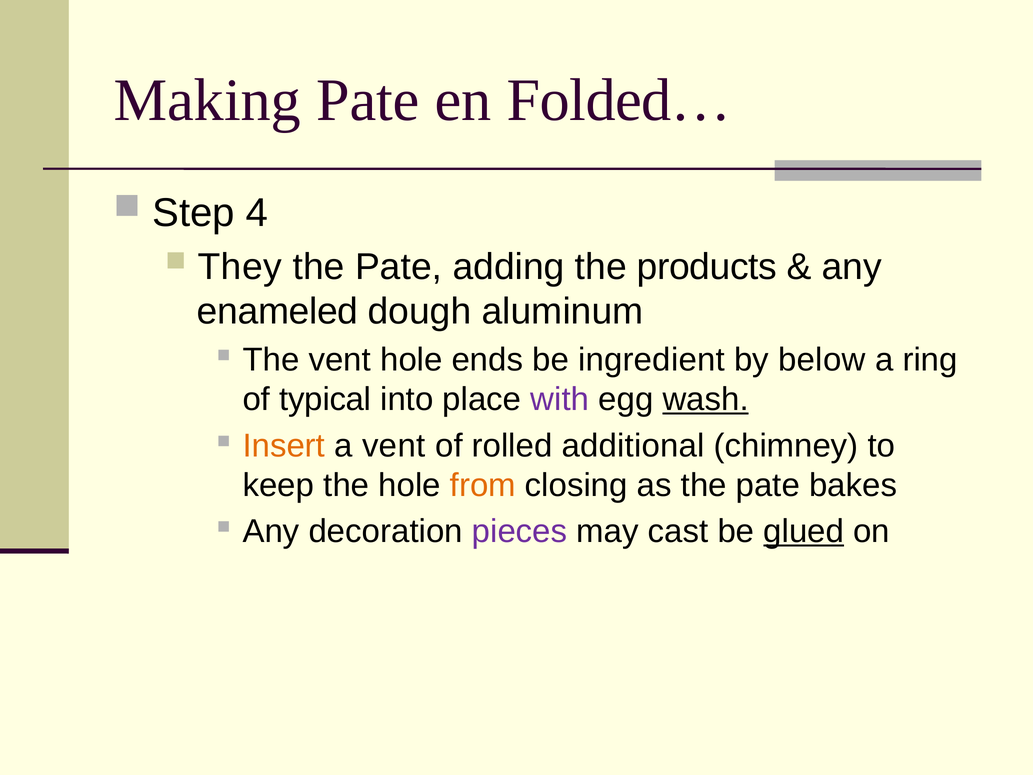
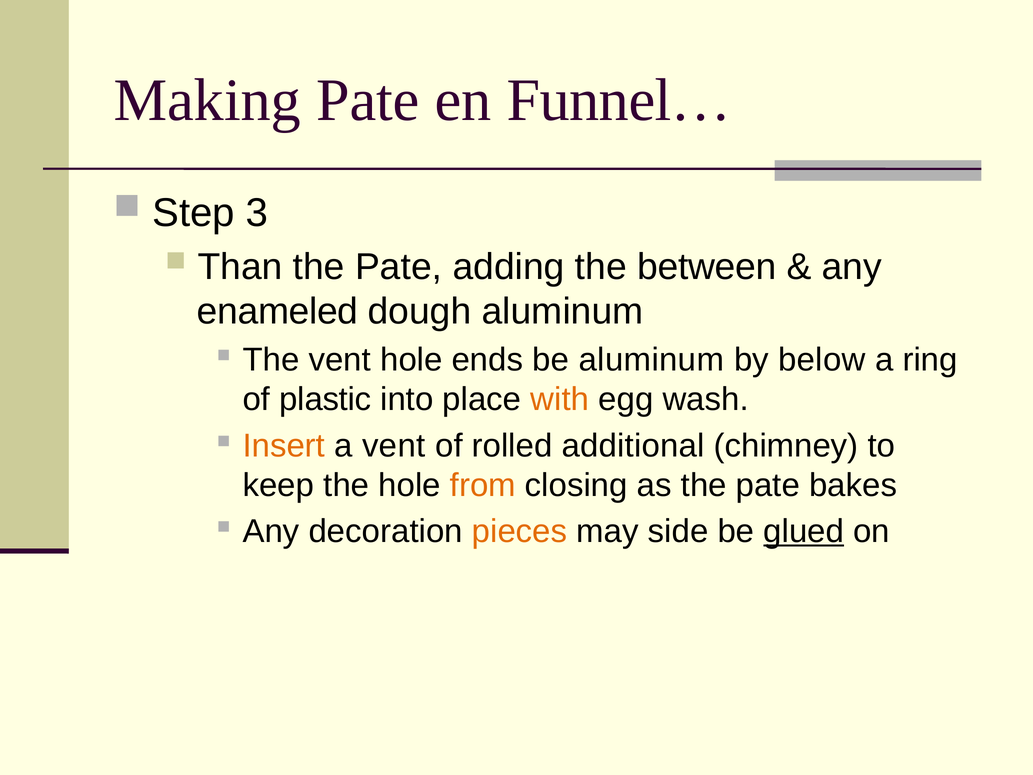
Folded…: Folded… -> Funnel… (619, 100)
4: 4 -> 3 (257, 213)
They: They -> Than (240, 267)
products: products -> between (707, 267)
be ingredient: ingredient -> aluminum (651, 360)
typical: typical -> plastic (325, 399)
with colour: purple -> orange (560, 399)
wash underline: present -> none (706, 399)
pieces colour: purple -> orange (520, 531)
cast: cast -> side (678, 531)
